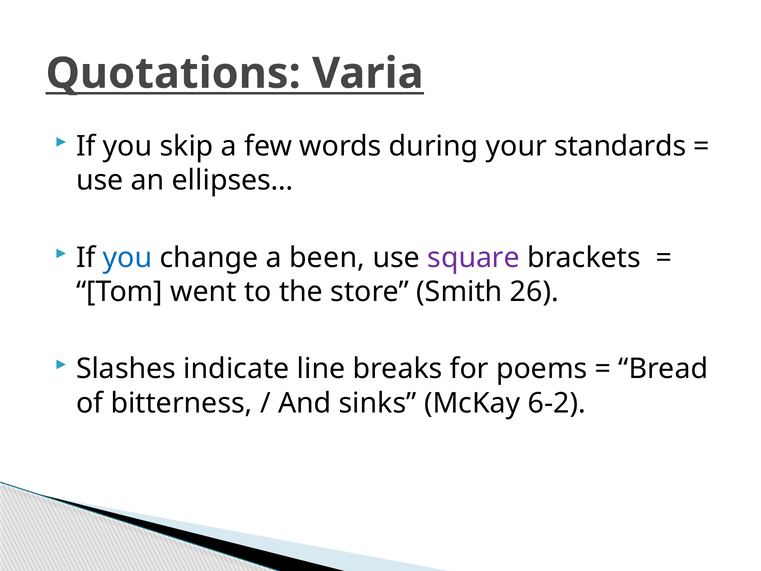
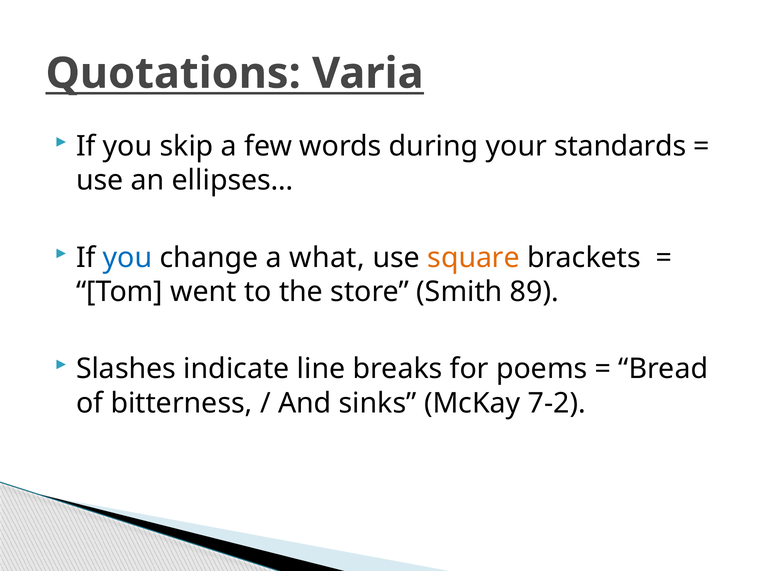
been: been -> what (327, 257)
square colour: purple -> orange (474, 257)
26: 26 -> 89 (534, 292)
6-2: 6-2 -> 7-2 (557, 403)
